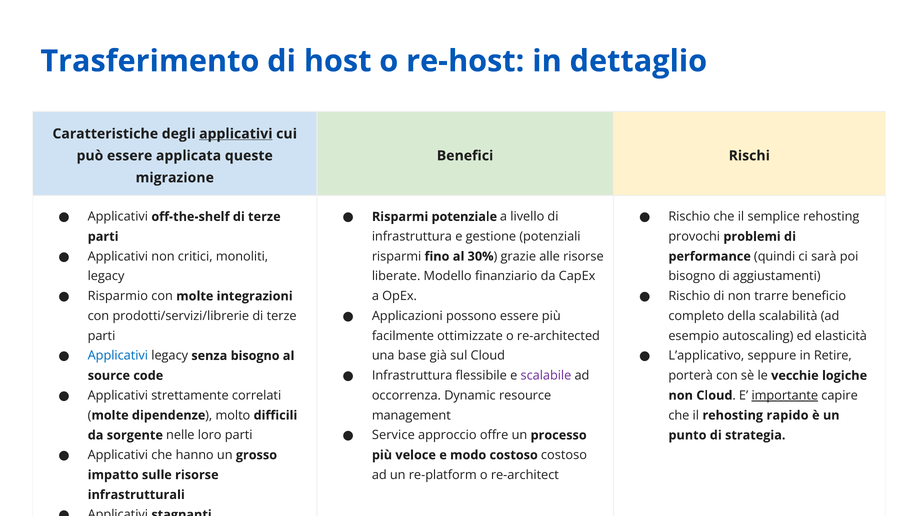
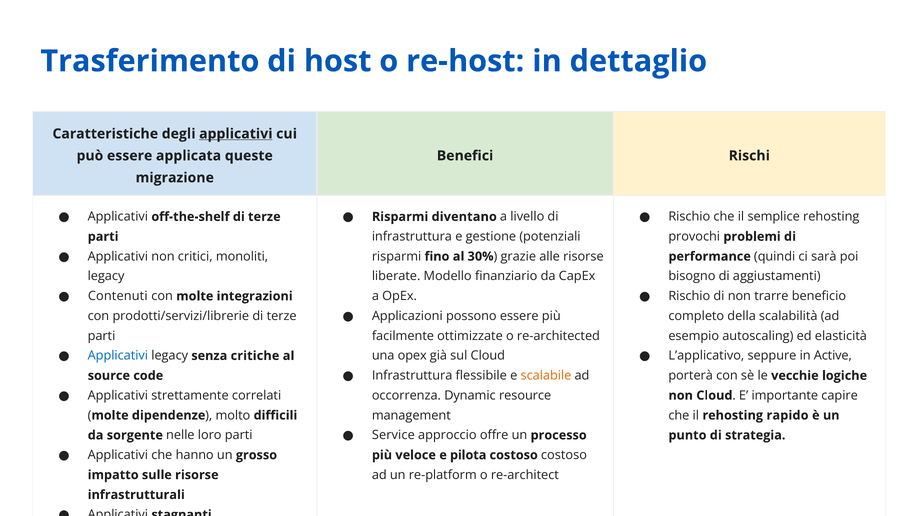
potenziale: potenziale -> diventano (464, 217)
Risparmio: Risparmio -> Contenuti (118, 296)
senza bisogno: bisogno -> critiche (255, 356)
Retire: Retire -> Active (833, 356)
una base: base -> opex (412, 356)
scalabile colour: purple -> orange (546, 376)
importante underline: present -> none (785, 396)
modo: modo -> pilota (468, 455)
